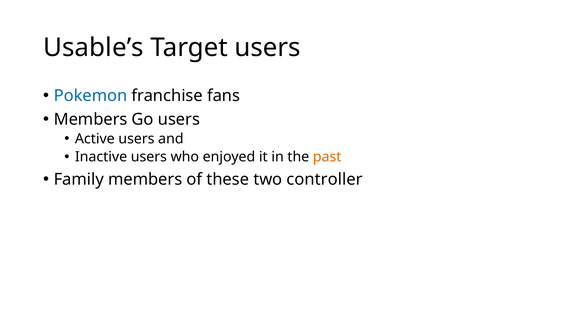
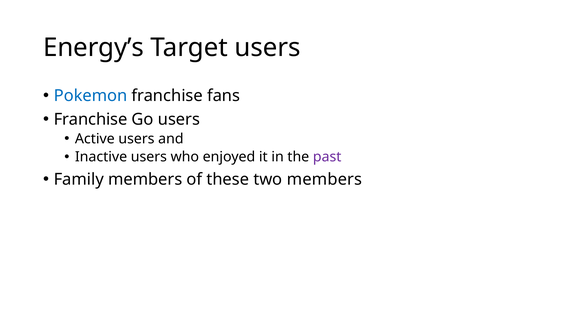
Usable’s: Usable’s -> Energy’s (94, 48)
Members: Members -> Franchise (91, 119)
past colour: orange -> purple (327, 157)
two controller: controller -> members (324, 180)
